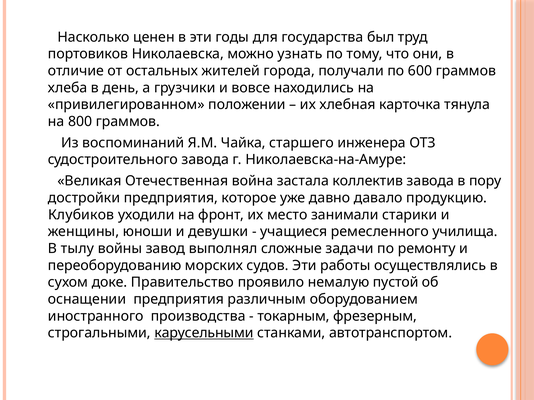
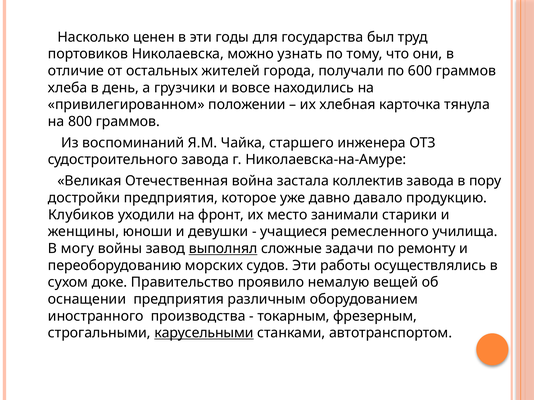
тылу: тылу -> могу (77, 249)
выполнял underline: none -> present (223, 249)
пустой: пустой -> вещей (396, 283)
